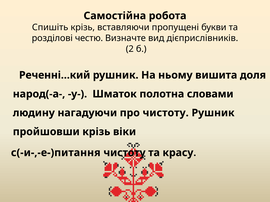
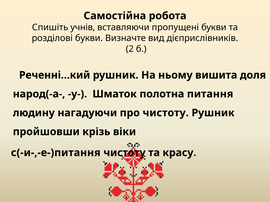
Спишіть крізь: крізь -> учнів (83, 27)
розділові честю: честю -> букви (89, 38)
словами: словами -> питання (210, 94)
